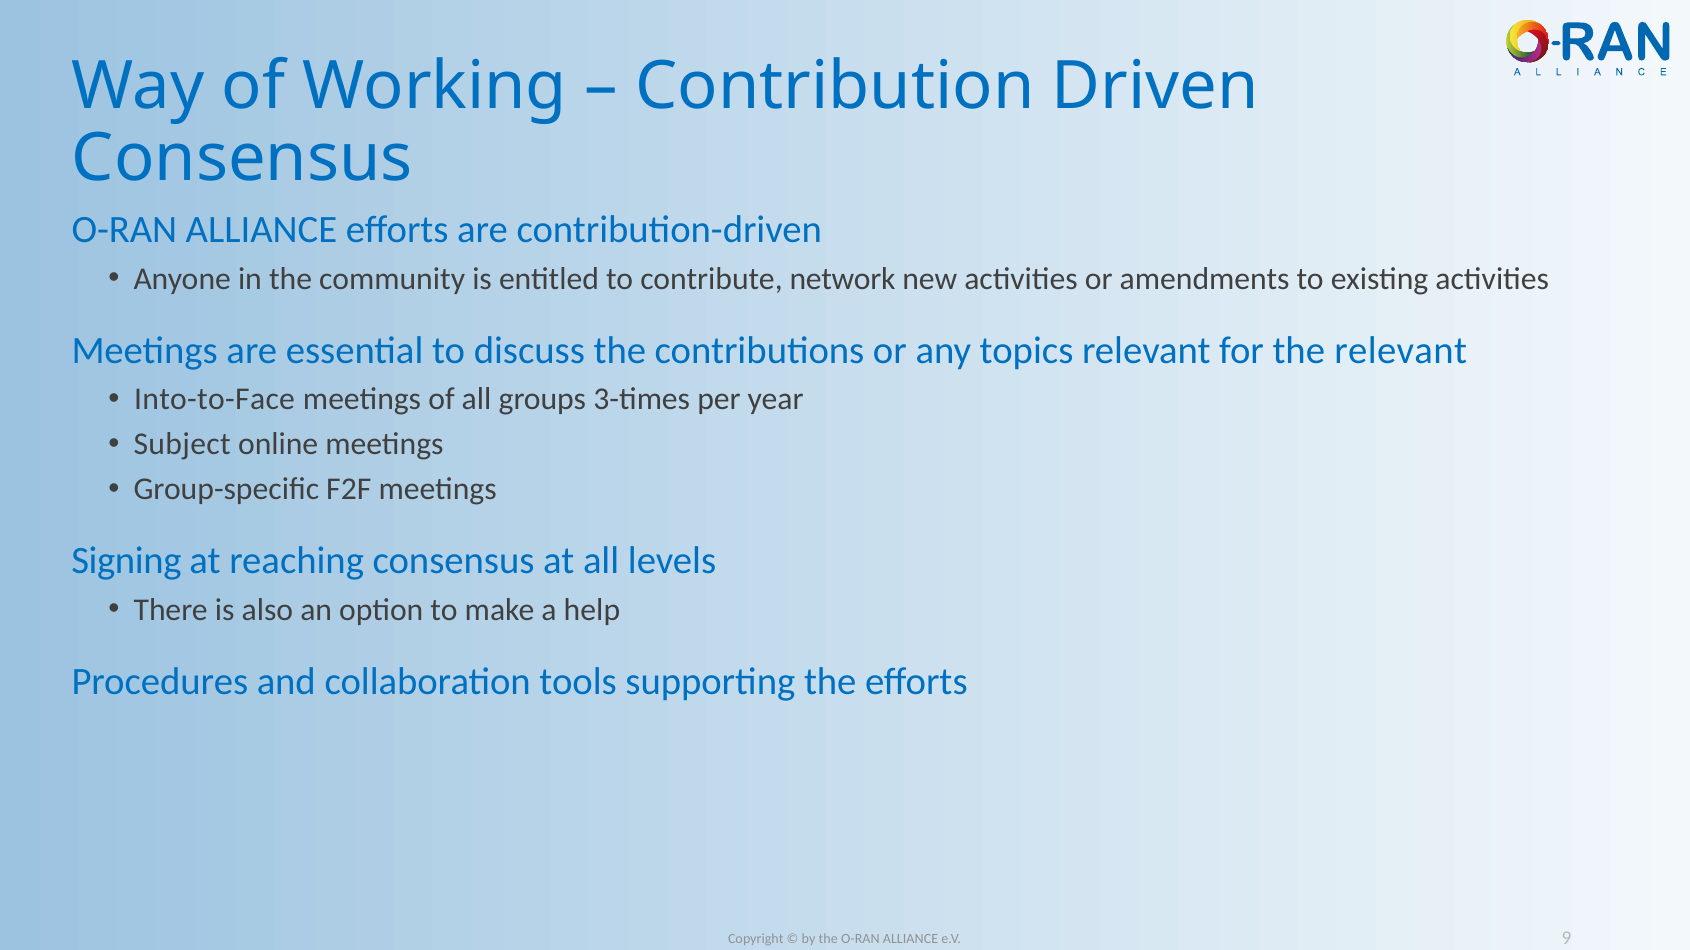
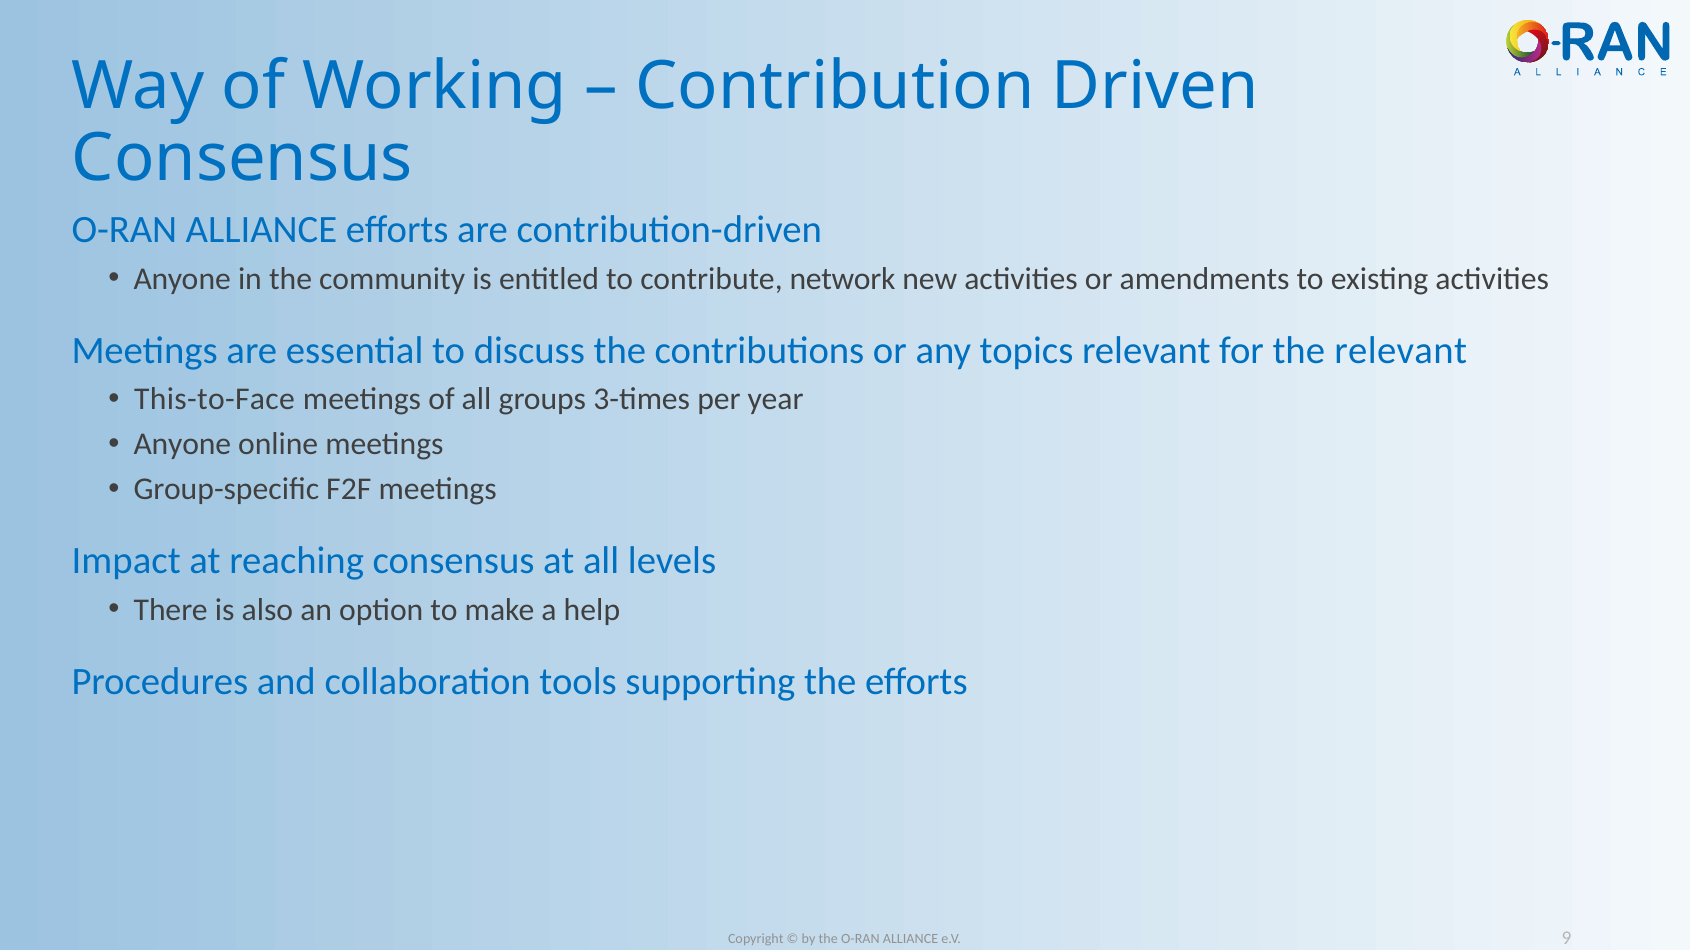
Into-to-Face: Into-to-Face -> This-to-Face (215, 400)
Subject: Subject -> Anyone (182, 444)
Signing: Signing -> Impact (126, 561)
